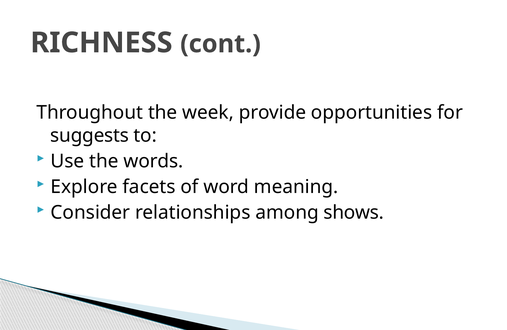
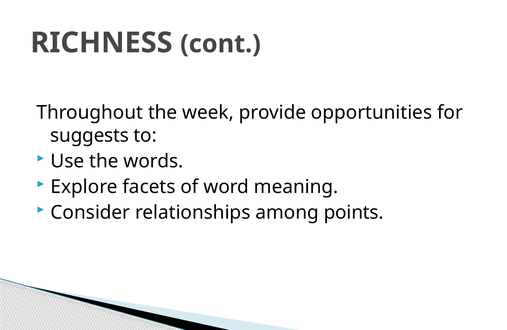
shows: shows -> points (354, 212)
